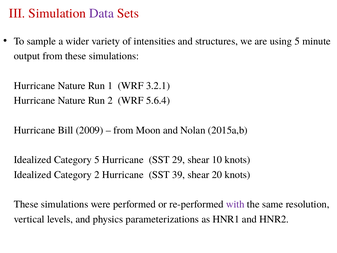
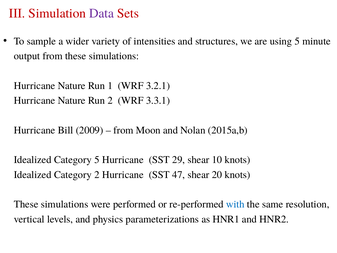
5.6.4: 5.6.4 -> 3.3.1 (158, 100)
39: 39 -> 47 (179, 174)
with colour: purple -> blue (235, 204)
